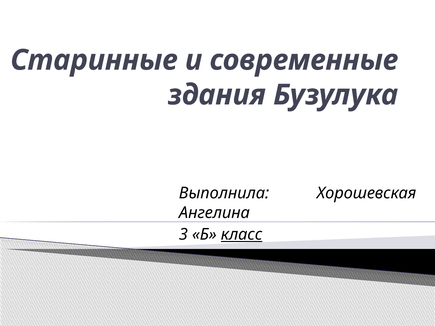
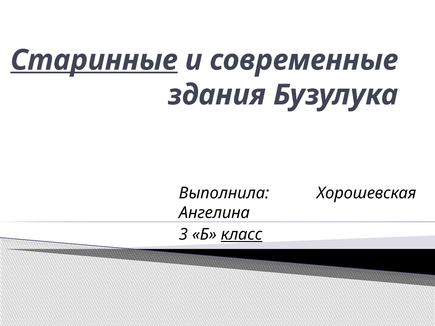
Старинные underline: none -> present (94, 60)
